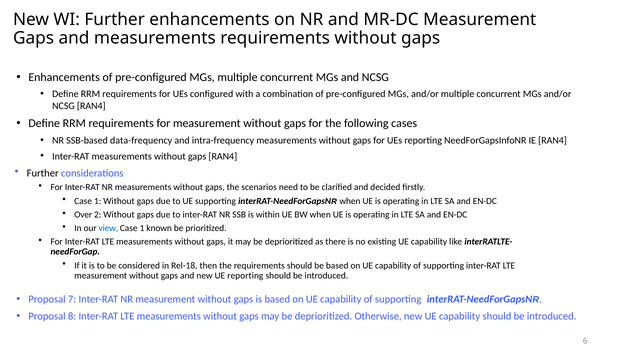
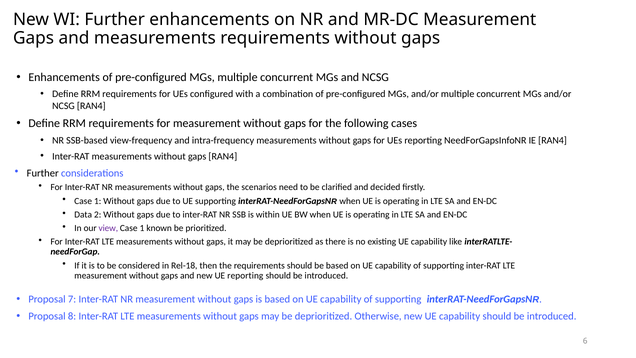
data-frequency: data-frequency -> view-frequency (141, 140)
Over: Over -> Data (83, 214)
view colour: blue -> purple (108, 228)
